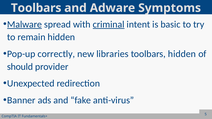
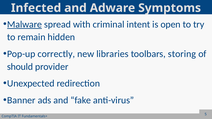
Toolbars: Toolbars -> Infected (36, 8)
criminal underline: present -> none (109, 24)
basic: basic -> open (171, 24)
toolbars hidden: hidden -> storing (182, 54)
